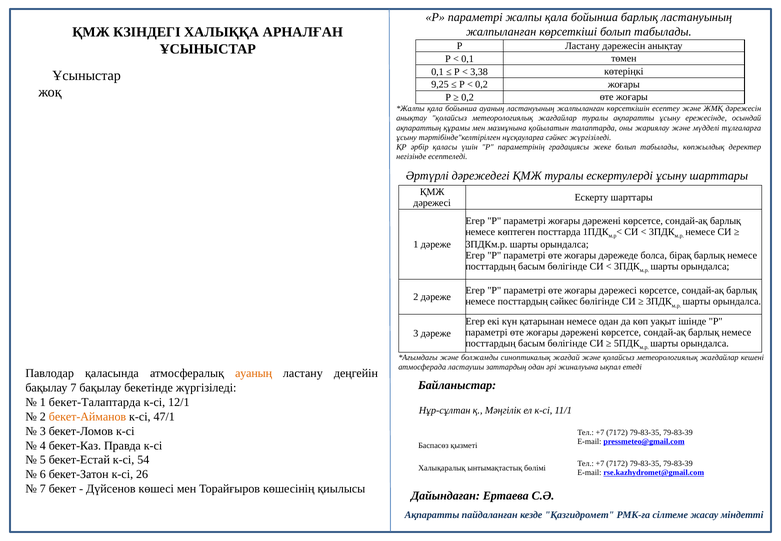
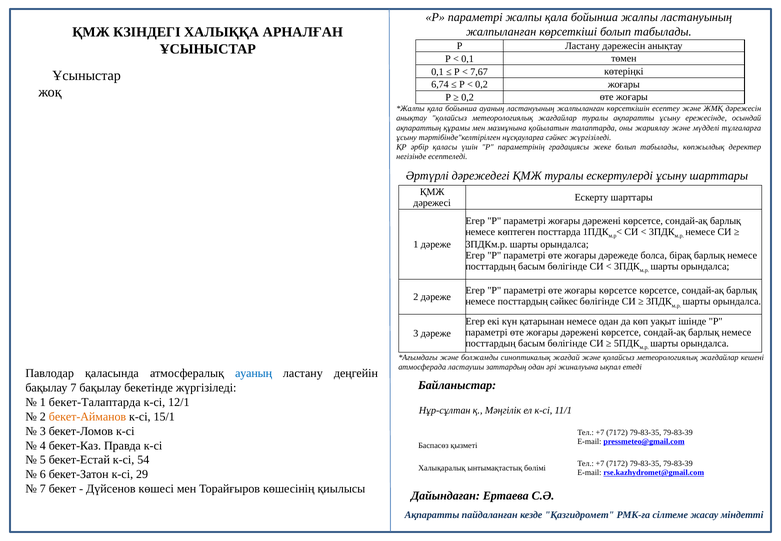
бойынша барлық: барлық -> жалпы (639, 17)
3,38: 3,38 -> 7,67 (479, 72)
9,25: 9,25 -> 6,74 (440, 85)
жоғары дәрежесі: дәрежесі -> көрсетсе (618, 290)
ауаның colour: orange -> blue (254, 373)
47/1: 47/1 -> 15/1 (164, 416)
26: 26 -> 29 (142, 474)
